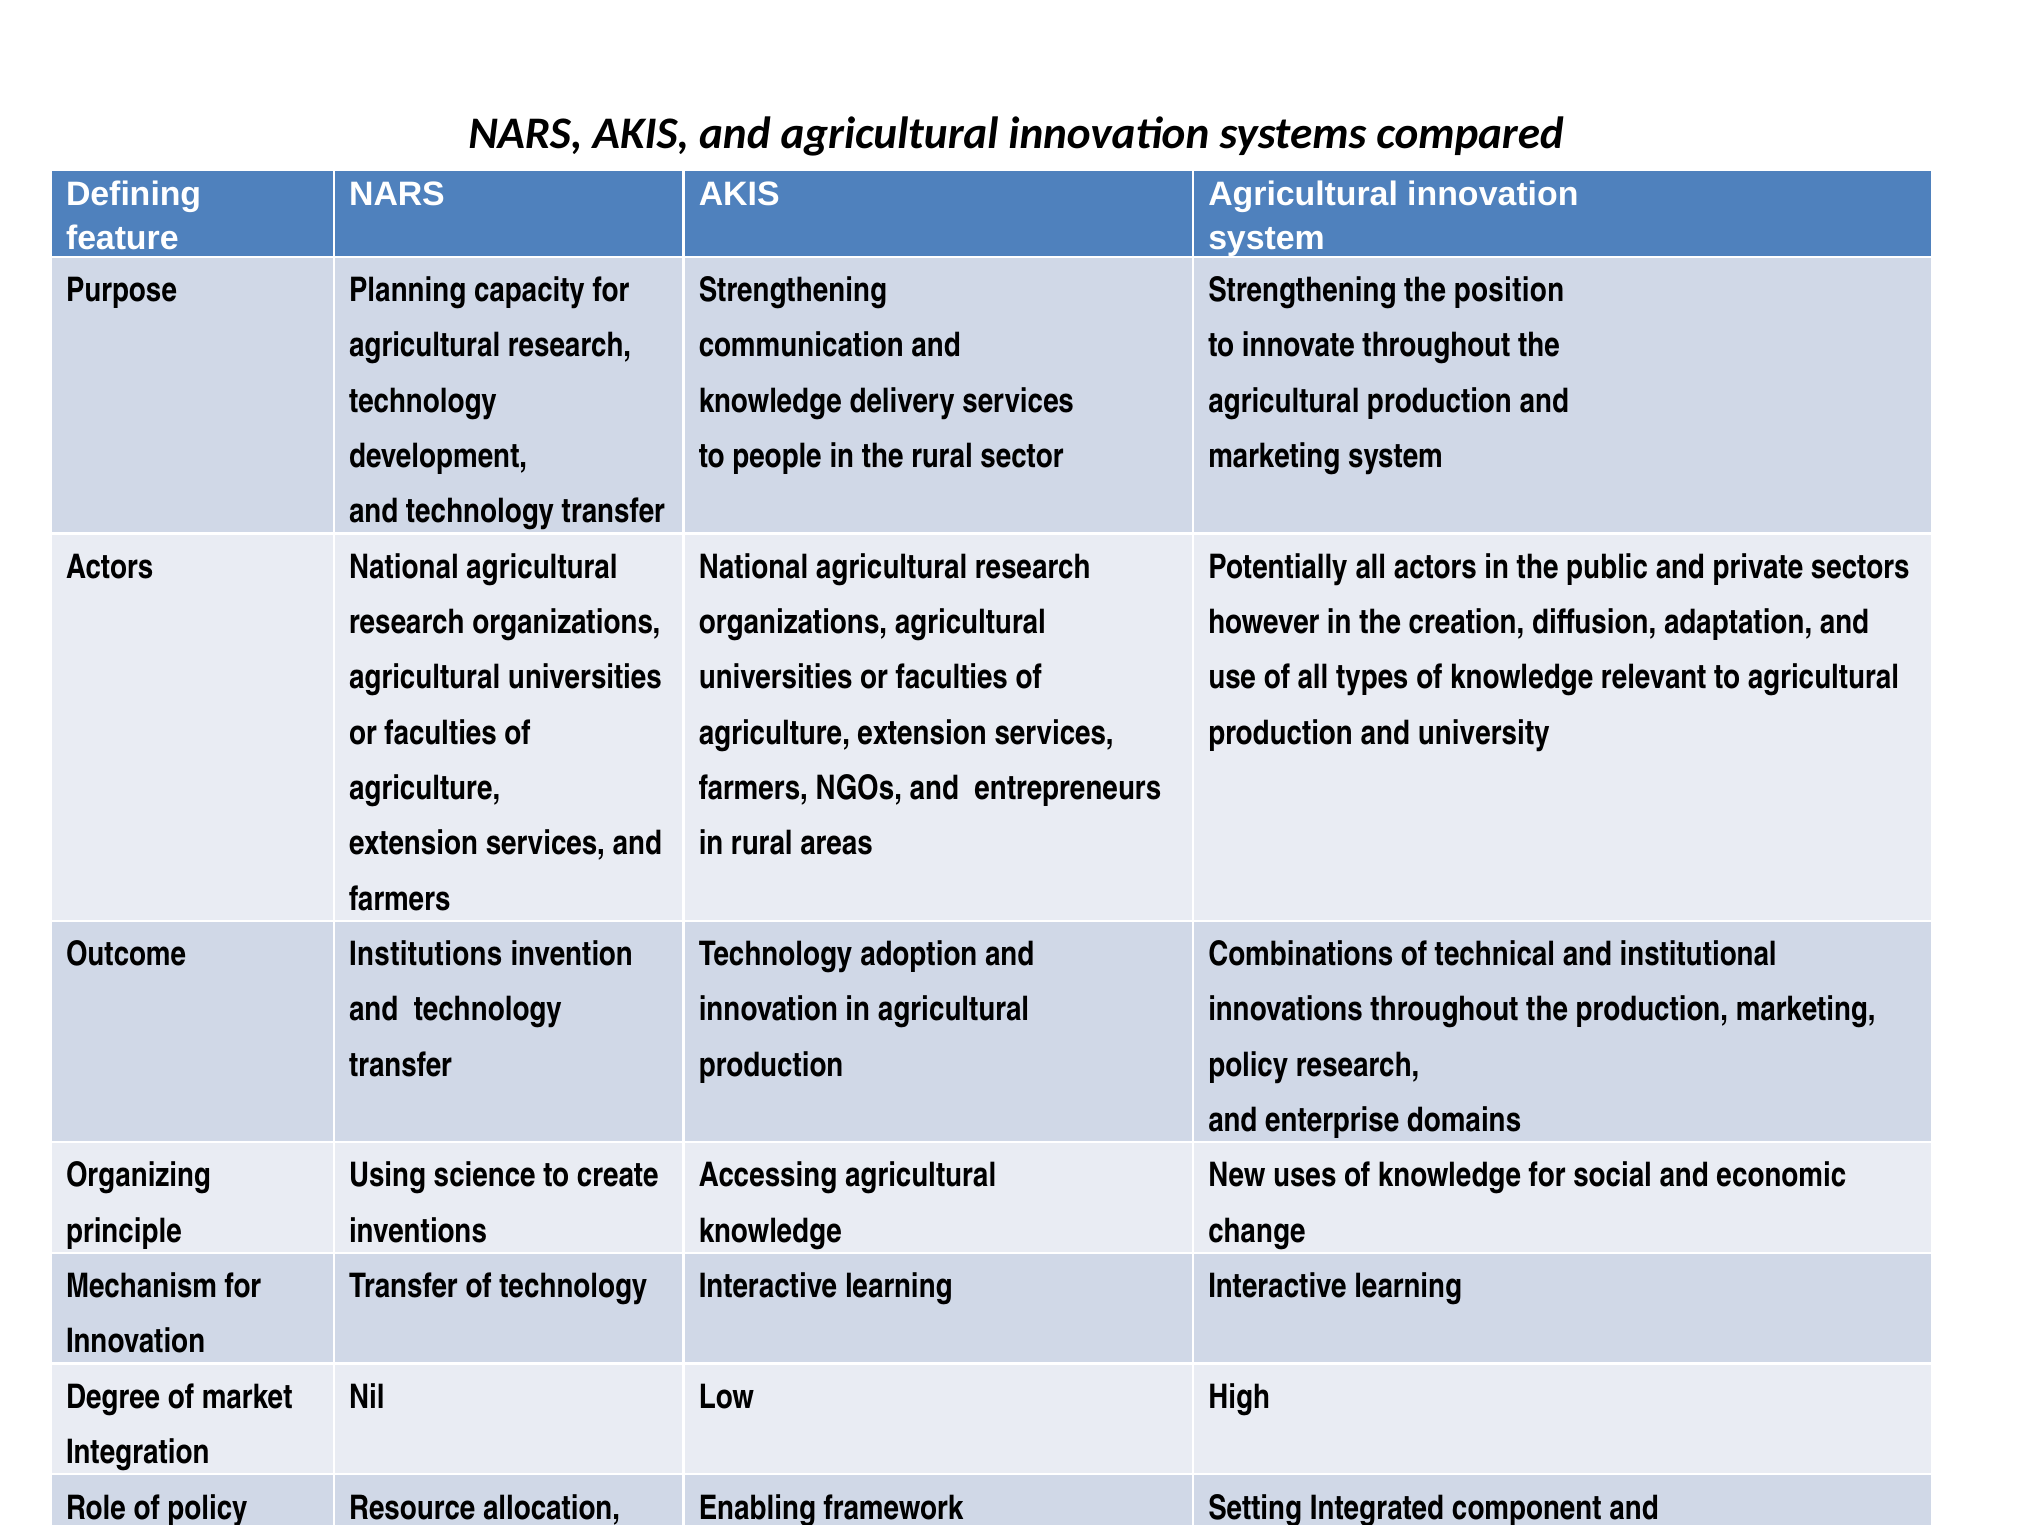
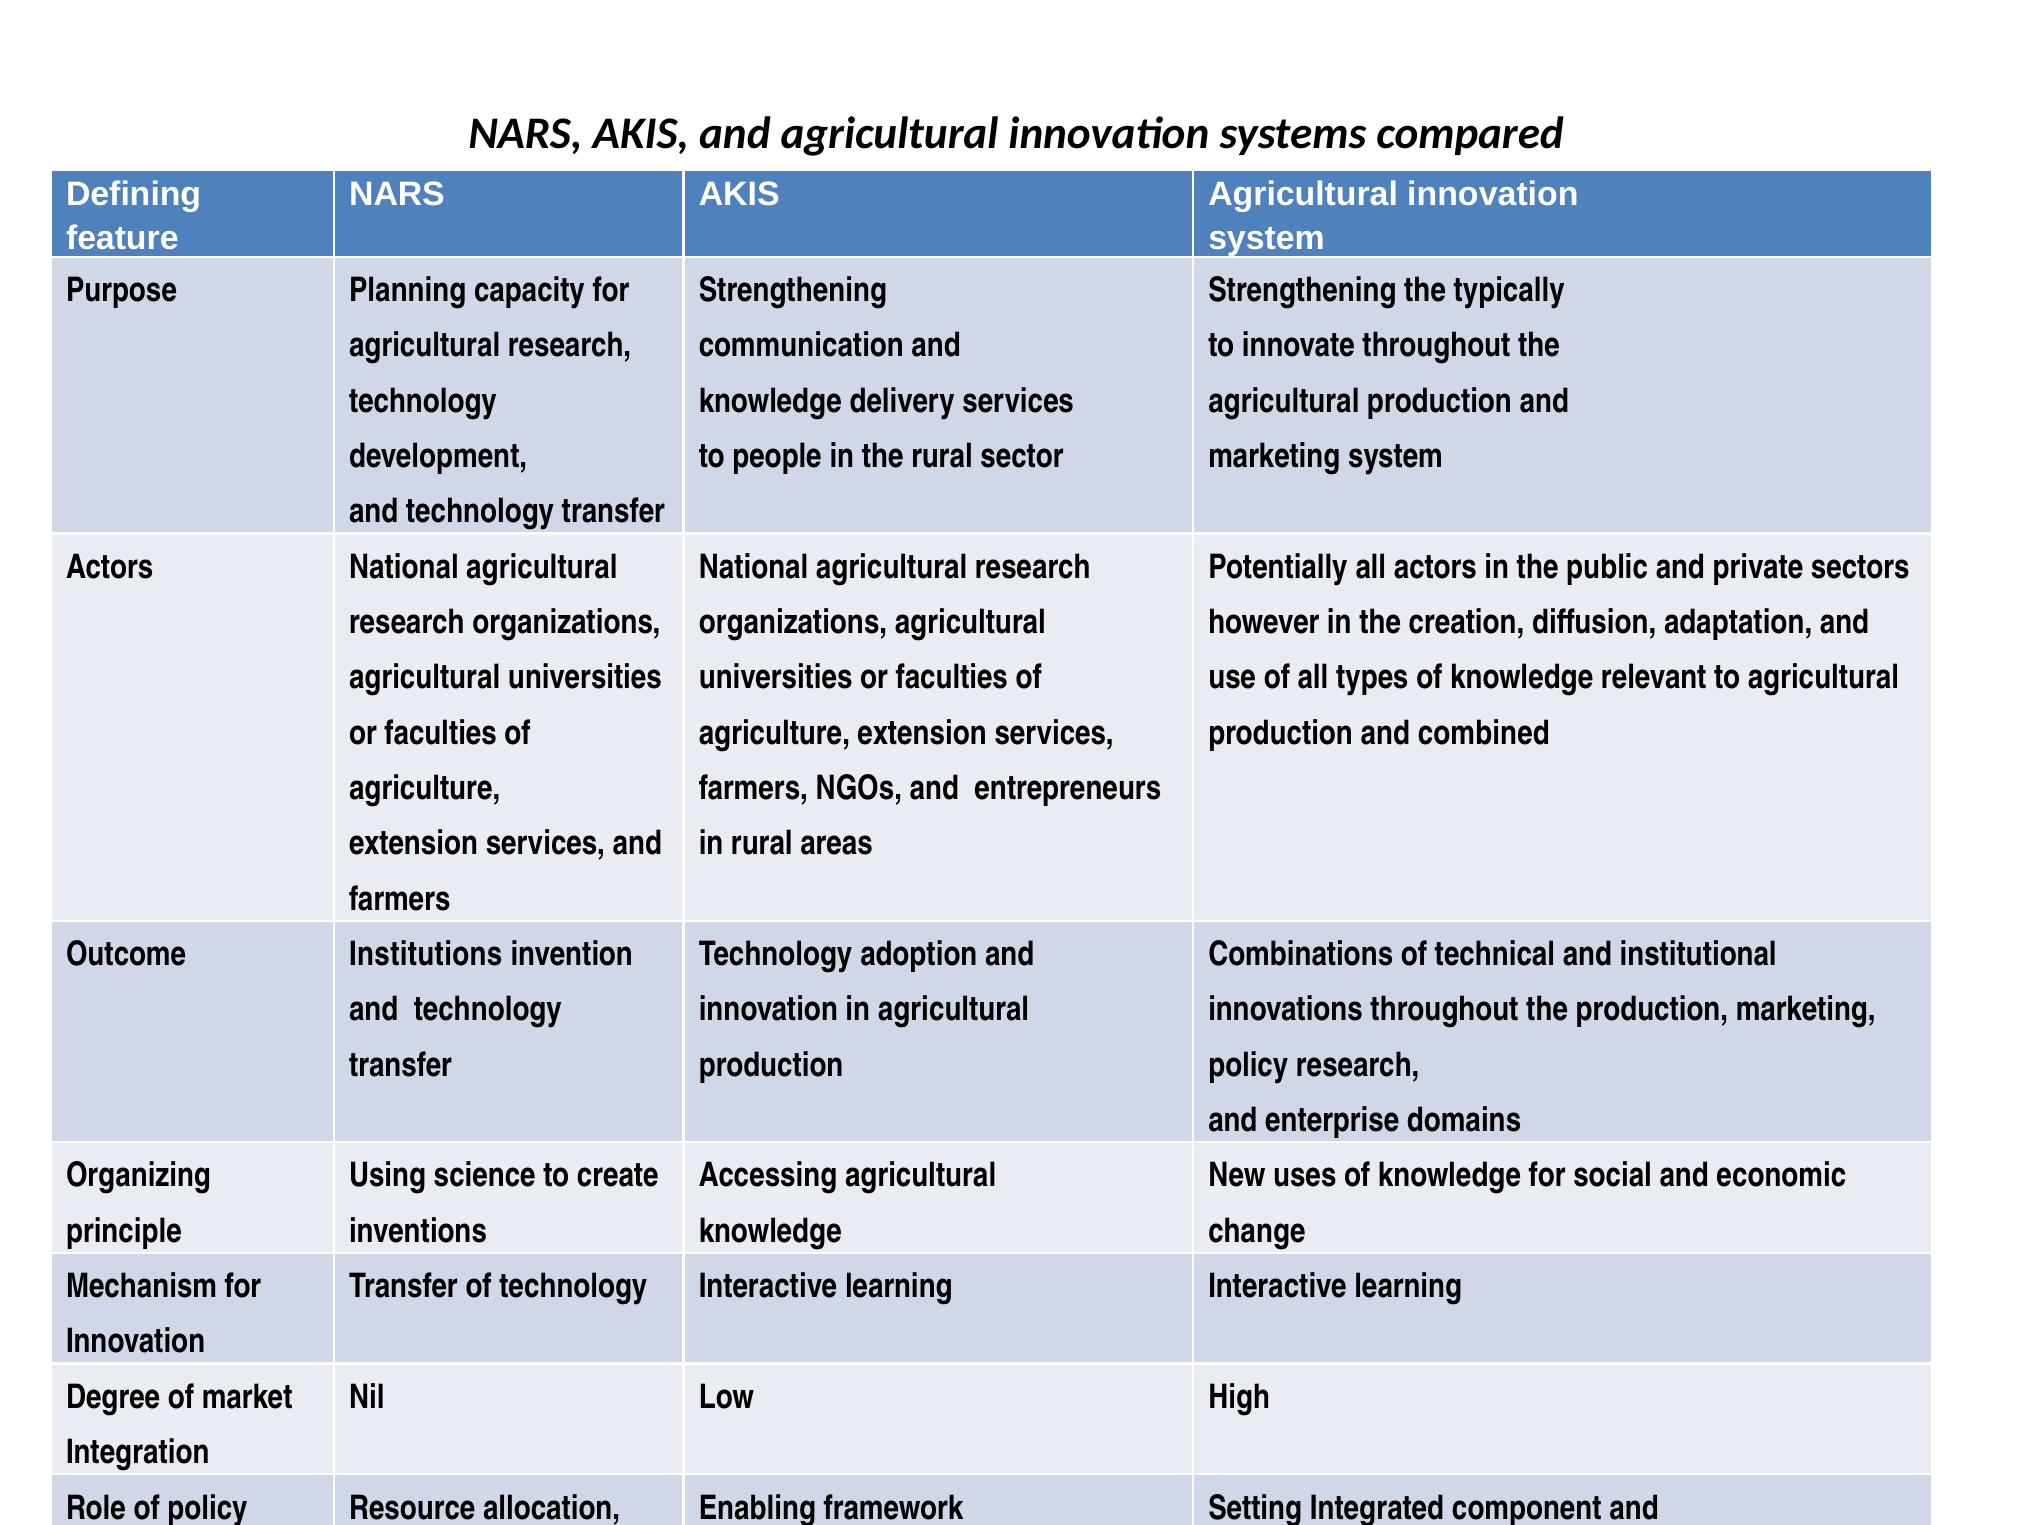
position: position -> typically (1509, 291)
university: university -> combined (1484, 733)
